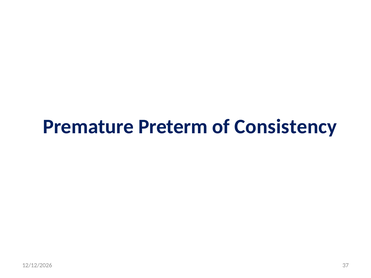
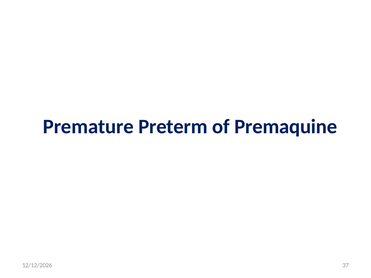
Consistency: Consistency -> Premaquine (286, 127)
